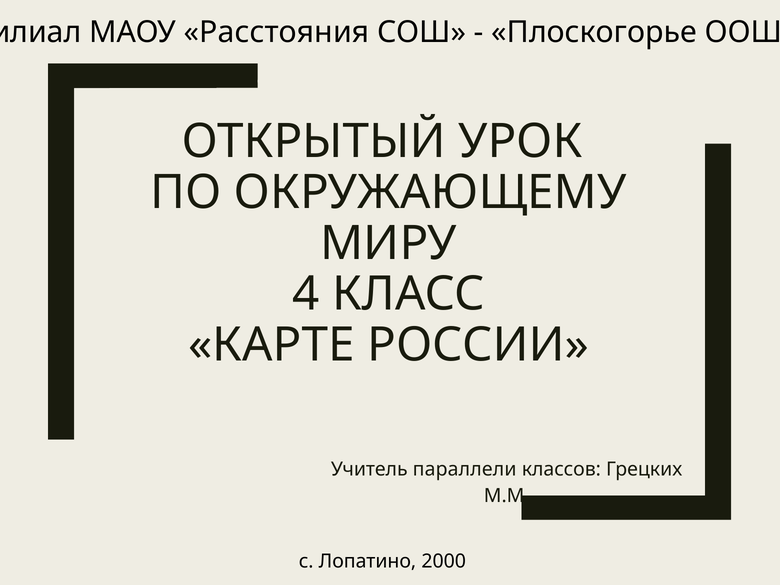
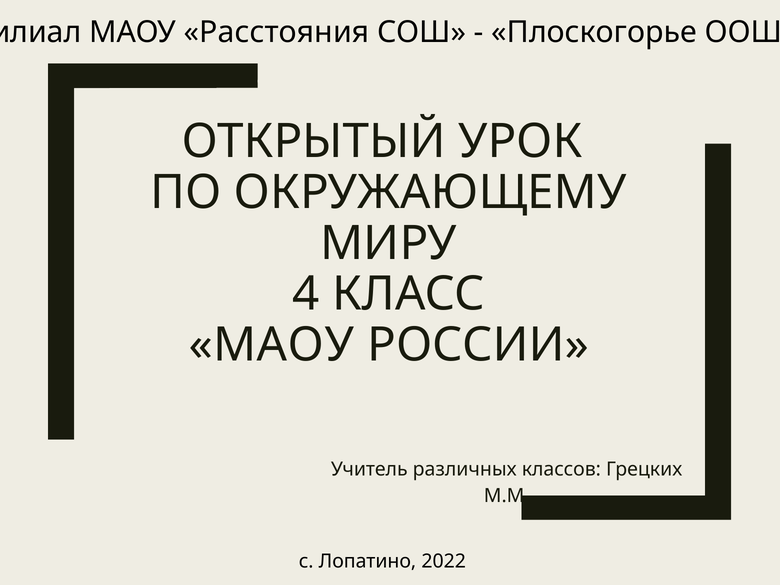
КАРТЕ: КАРТЕ -> МАОУ (271, 345)
параллели: параллели -> различных (465, 469)
2000: 2000 -> 2022 (444, 561)
